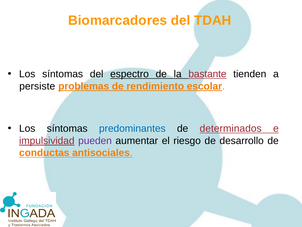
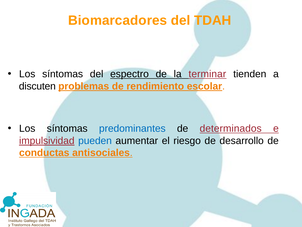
bastante: bastante -> terminar (207, 74)
persiste: persiste -> discuten (37, 86)
pueden colour: purple -> blue (95, 140)
